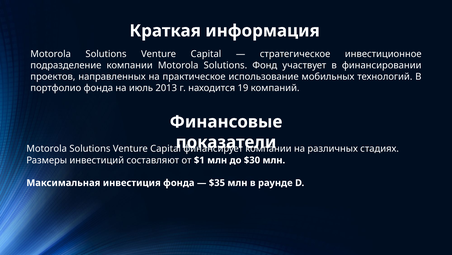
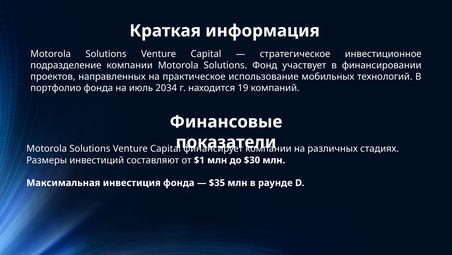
2013: 2013 -> 2034 (166, 88)
